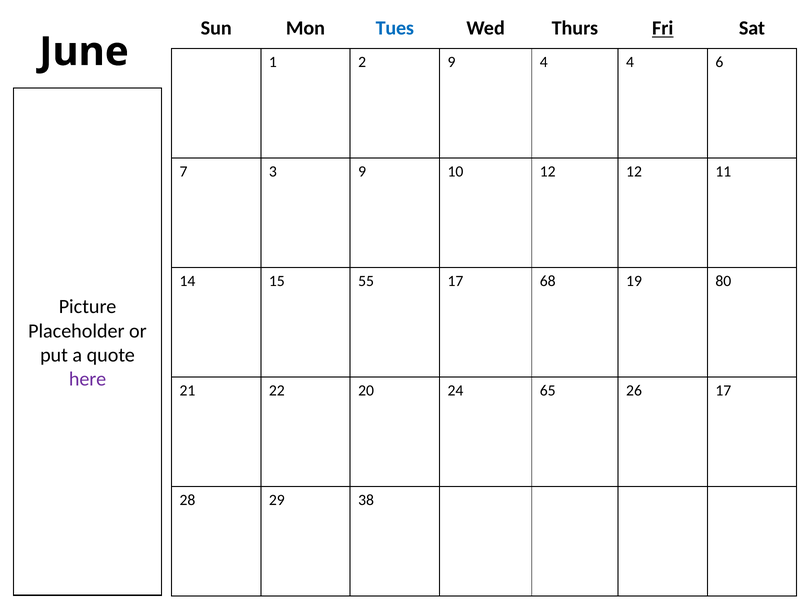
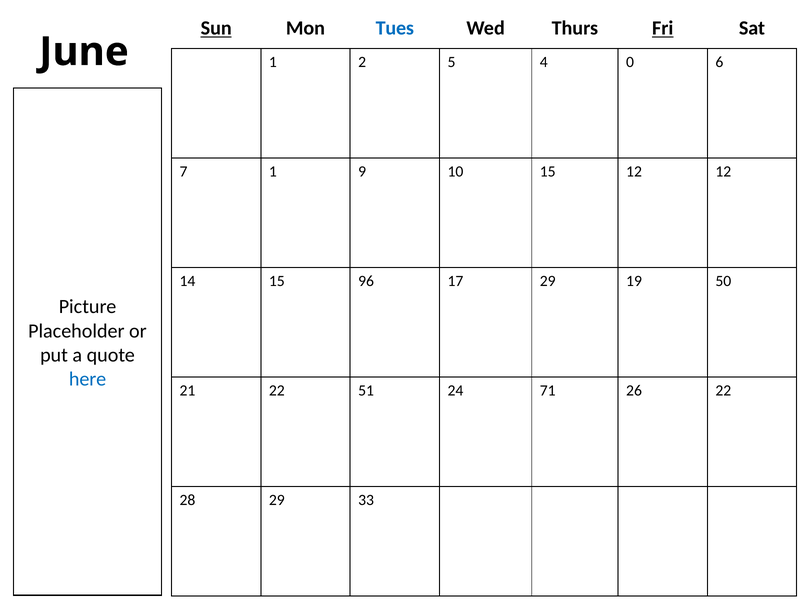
Sun underline: none -> present (216, 28)
2 9: 9 -> 5 (451, 62)
4 4: 4 -> 0 (630, 62)
7 3: 3 -> 1 (273, 172)
10 12: 12 -> 15 (548, 172)
12 11: 11 -> 12 (723, 172)
55: 55 -> 96 (366, 281)
17 68: 68 -> 29 (548, 281)
80: 80 -> 50 (723, 281)
here colour: purple -> blue (88, 379)
20: 20 -> 51 (366, 391)
65: 65 -> 71 (548, 391)
26 17: 17 -> 22 (723, 391)
38: 38 -> 33 (366, 500)
